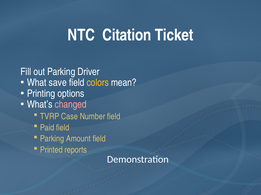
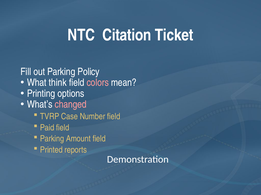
Driver: Driver -> Policy (89, 72)
save: save -> think (58, 83)
colors colour: yellow -> pink (98, 83)
